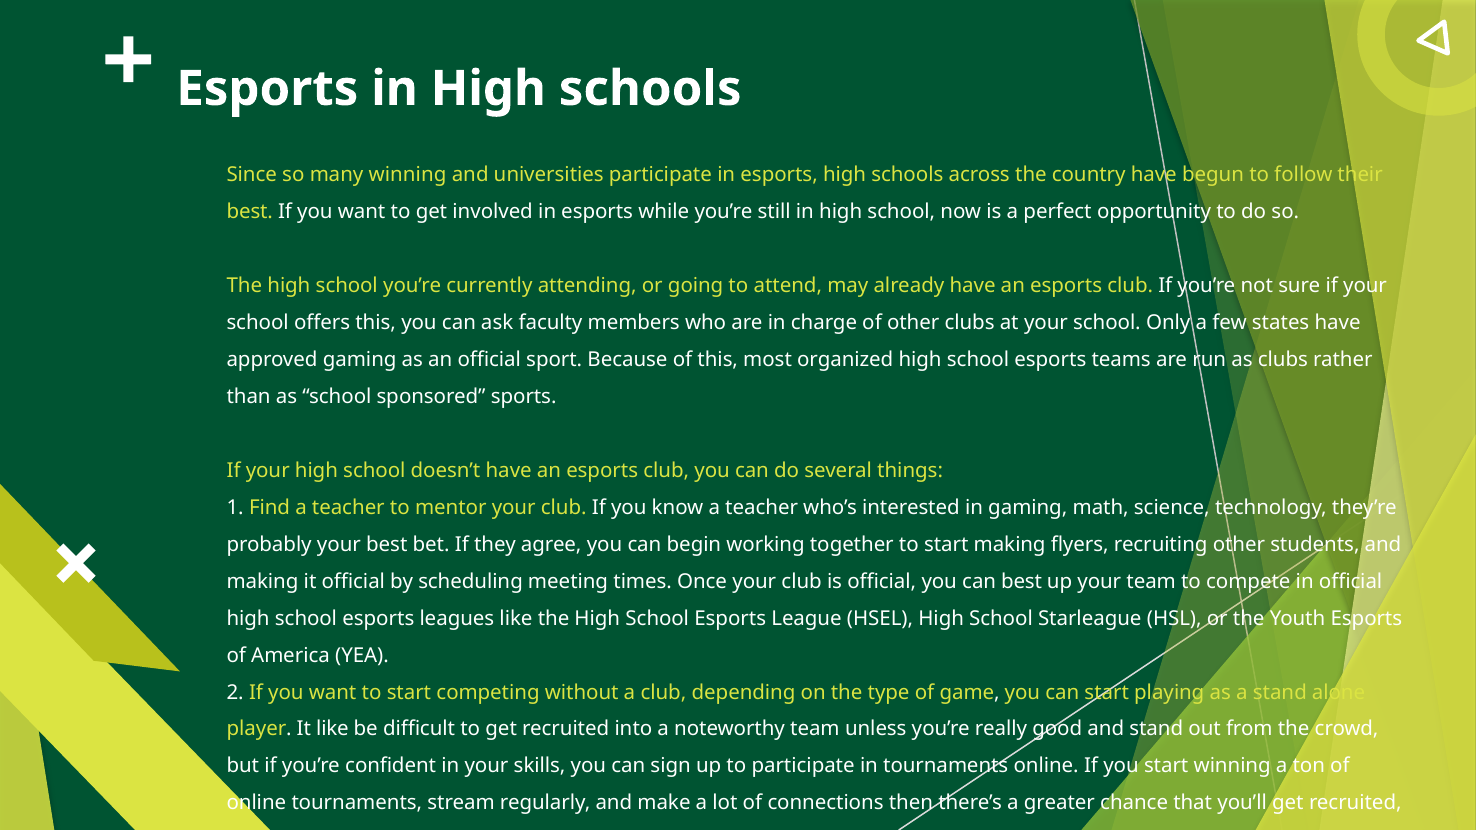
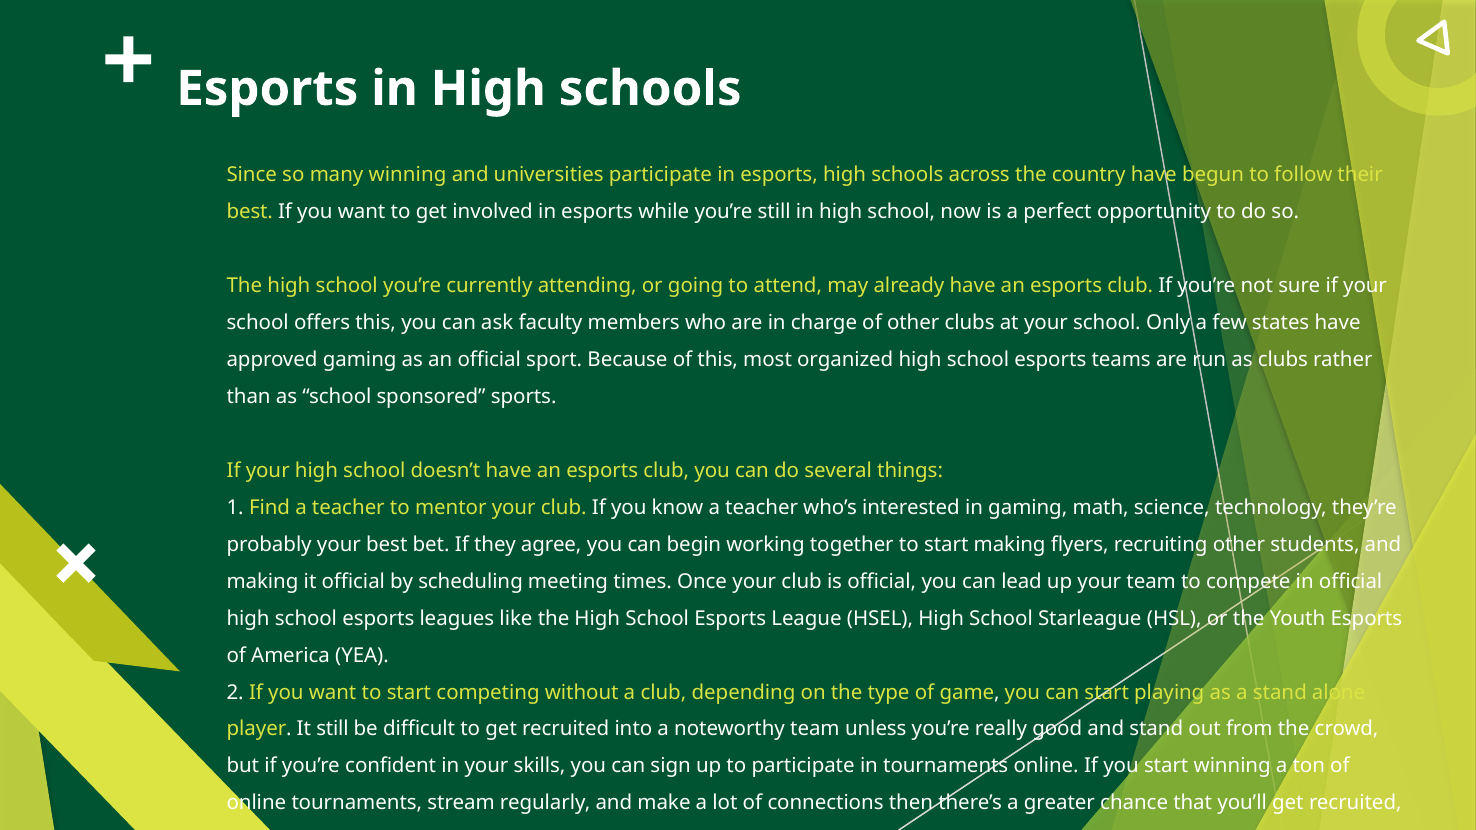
can best: best -> lead (1022, 582)
It like: like -> still (332, 729)
